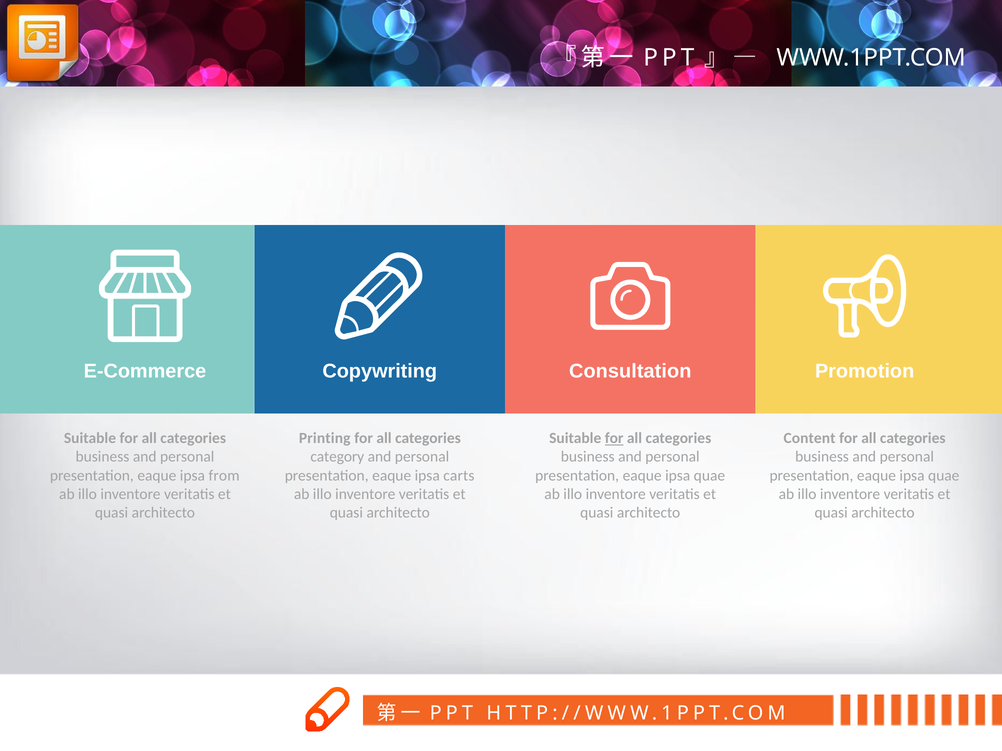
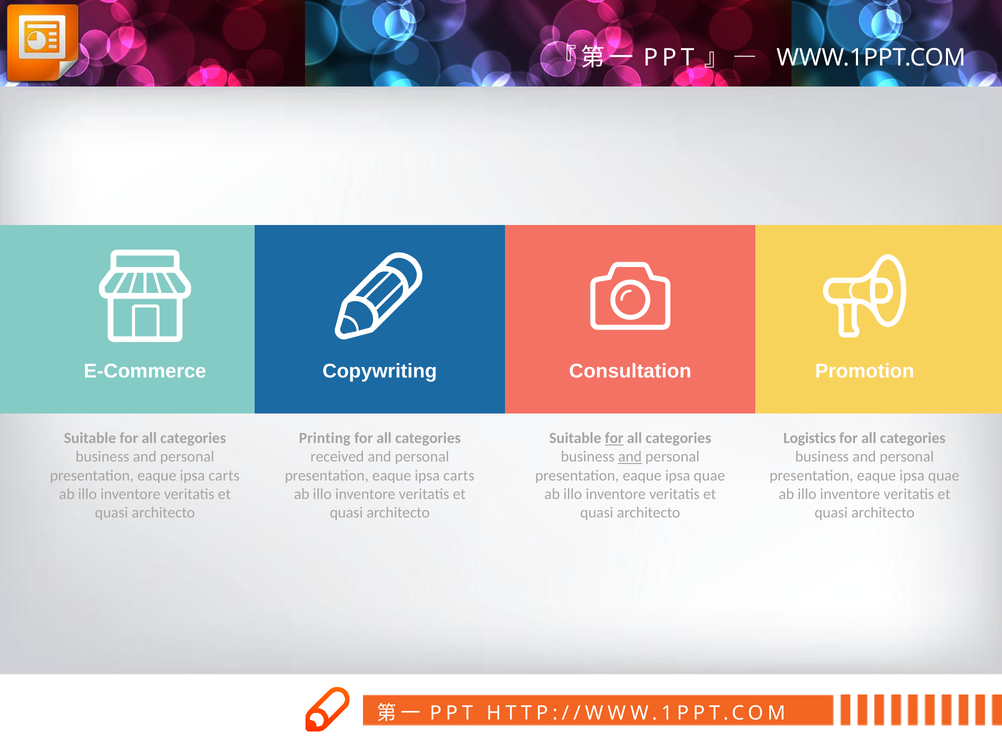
Content: Content -> Logistics (810, 439)
category: category -> received (337, 457)
and underline: none -> present (630, 457)
from: from -> carts (224, 476)
